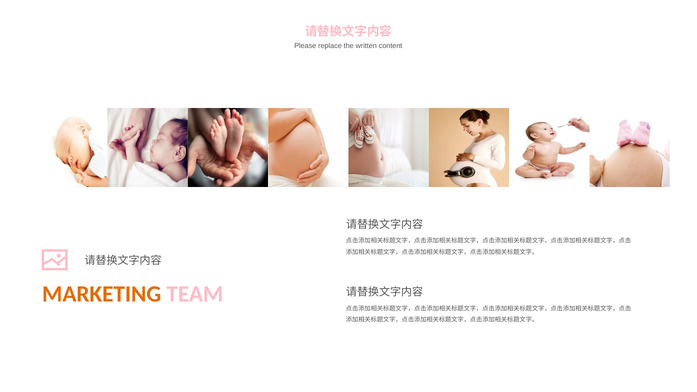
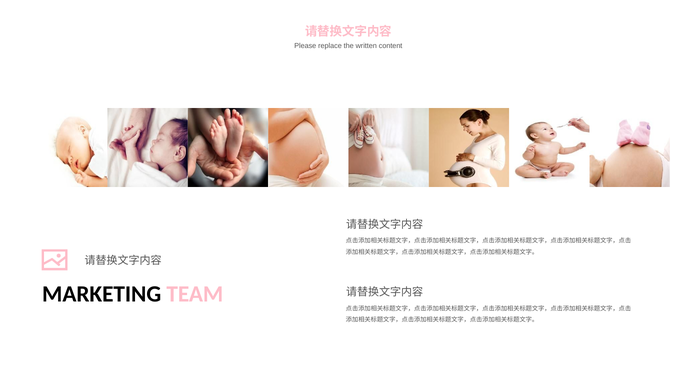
MARKETING colour: orange -> black (102, 294)
